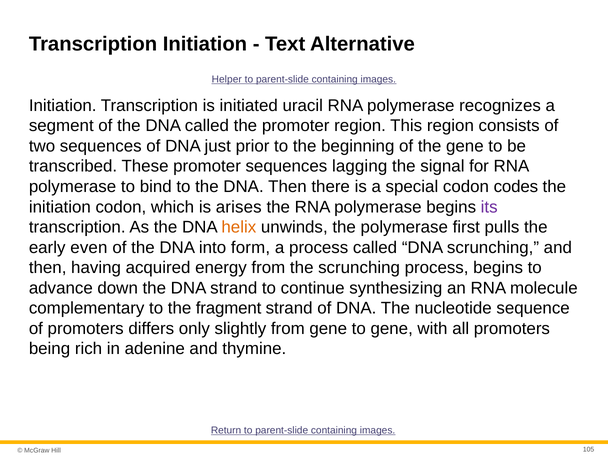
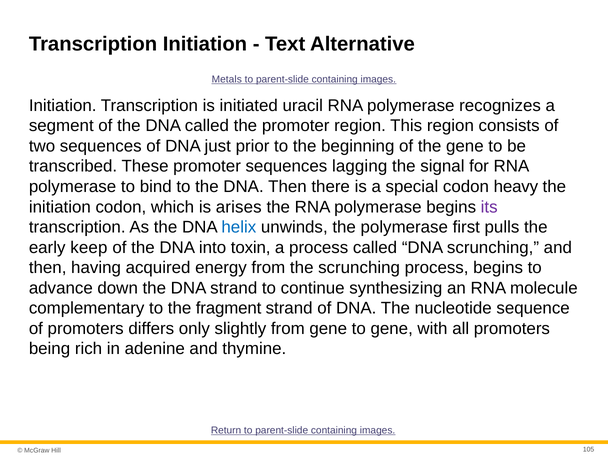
Helper: Helper -> Metals (227, 79)
codes: codes -> heavy (516, 187)
helix colour: orange -> blue (239, 227)
even: even -> keep (89, 247)
form: form -> toxin (251, 247)
